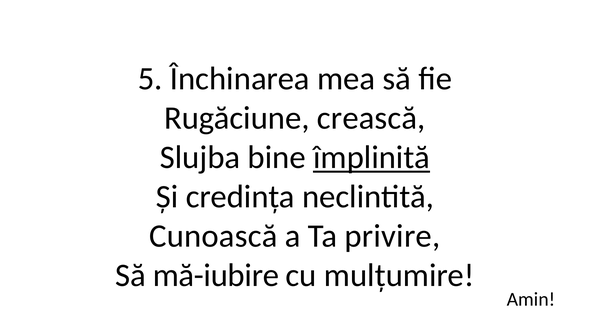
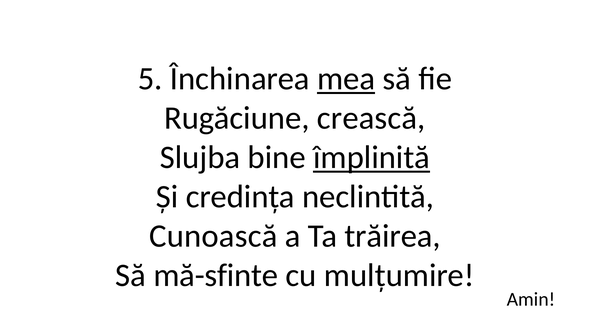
mea underline: none -> present (346, 79)
privire: privire -> trăirea (393, 236)
mă-iubire: mă-iubire -> mă-sfinte (216, 275)
